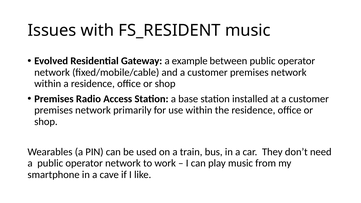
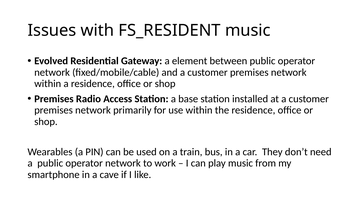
example: example -> element (190, 61)
